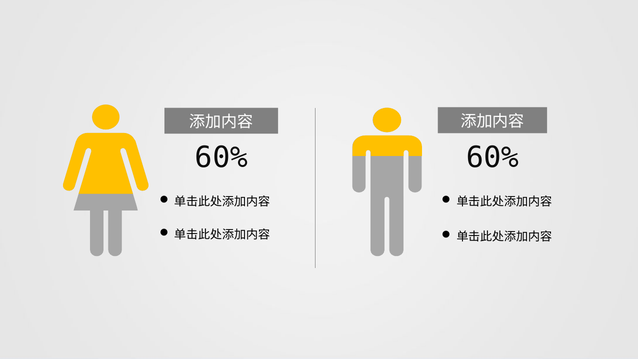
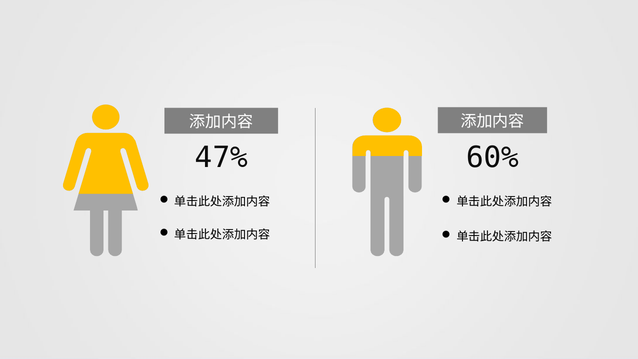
60%: 60% -> 47% (221, 158)
